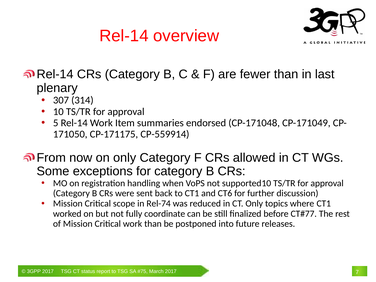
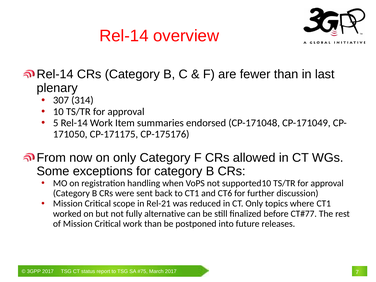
CP-559914: CP-559914 -> CP-175176 (165, 134)
Rel-74: Rel-74 -> Rel-21 (159, 204)
coordinate: coordinate -> alternative (165, 214)
